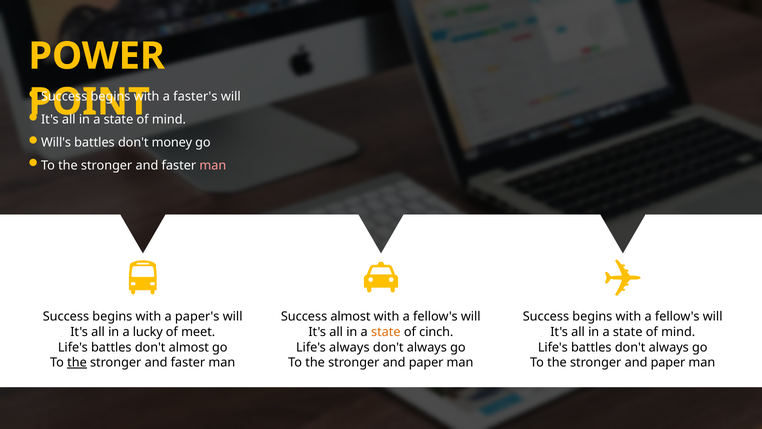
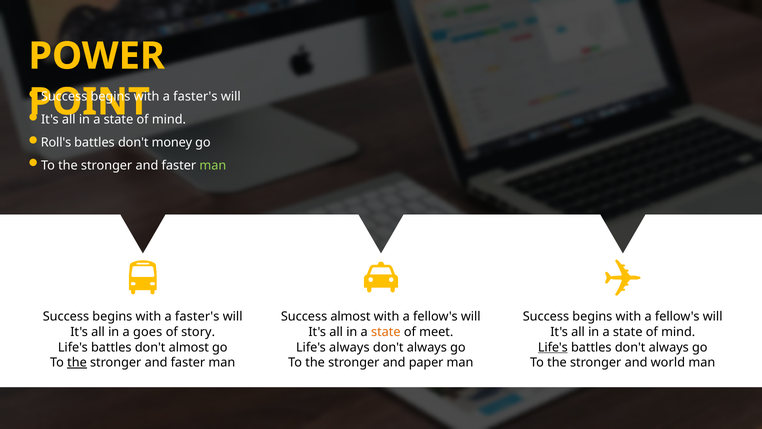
Will's: Will's -> Roll's (56, 142)
man colour: pink -> light green (213, 165)
paper's: paper's -> faster's (197, 317)
lucky: lucky -> goes (148, 332)
meet: meet -> story (198, 332)
cinch: cinch -> meet (436, 332)
Life's underline: none -> present (553, 347)
paper: paper -> world (668, 362)
